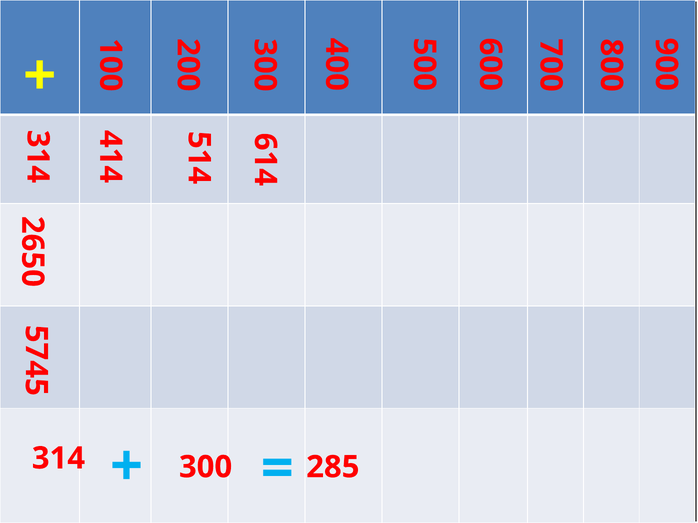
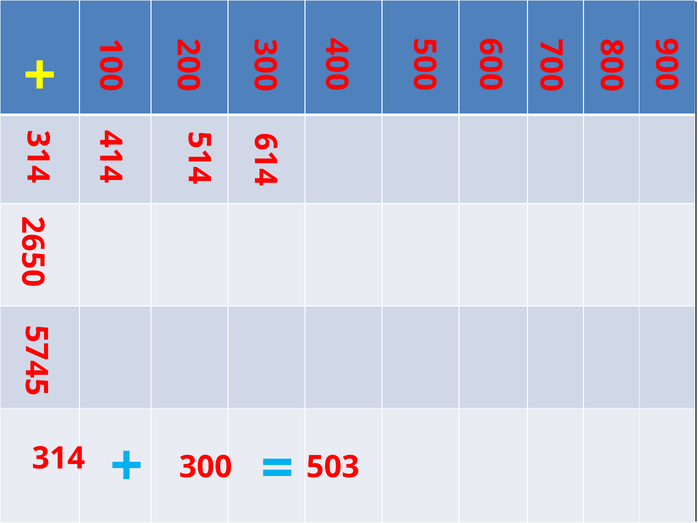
285: 285 -> 503 (333, 467)
